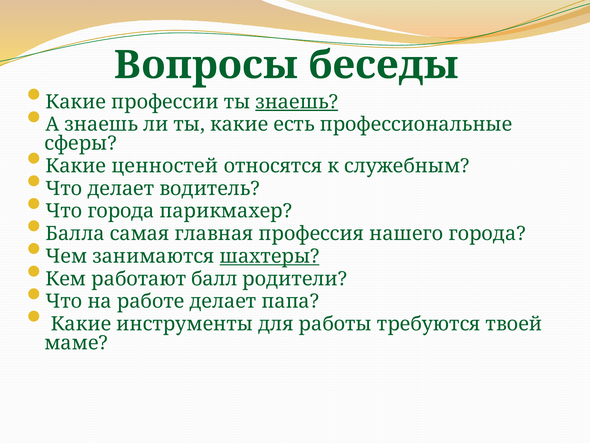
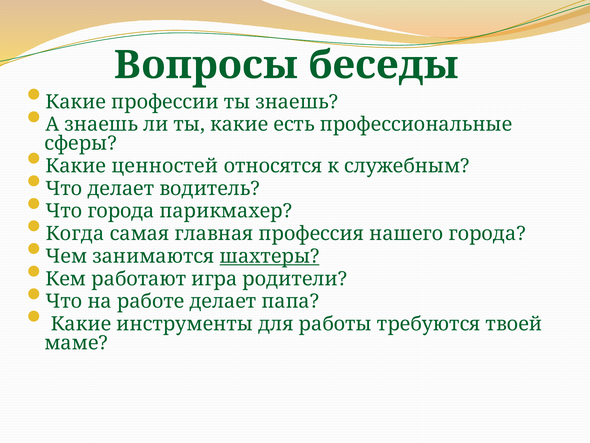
знаешь underline: present -> none (297, 102)
Балла: Балла -> Когда (75, 233)
балл: балл -> игра (214, 279)
